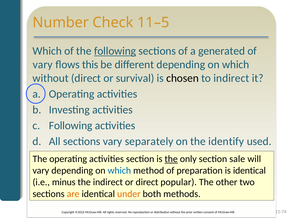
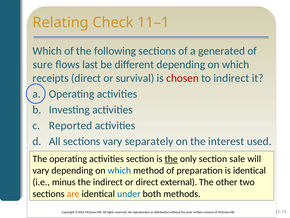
Number: Number -> Relating (61, 22)
11–5: 11–5 -> 11–1 (153, 22)
following underline: present -> none (115, 51)
vary: vary -> sure (43, 64)
this: this -> last (90, 64)
without: without -> receipts (51, 78)
chosen colour: black -> red (183, 78)
Following: Following -> Reported (71, 125)
identify: identify -> interest (226, 141)
popular: popular -> external (179, 182)
under colour: orange -> blue (129, 193)
